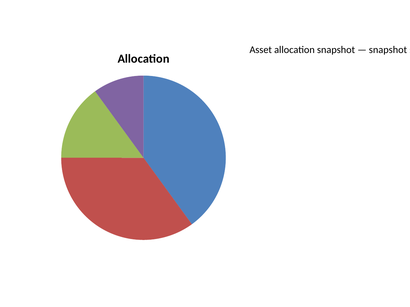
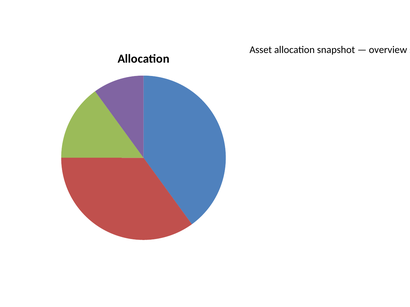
snapshot: snapshot -> overview (388, 50)
